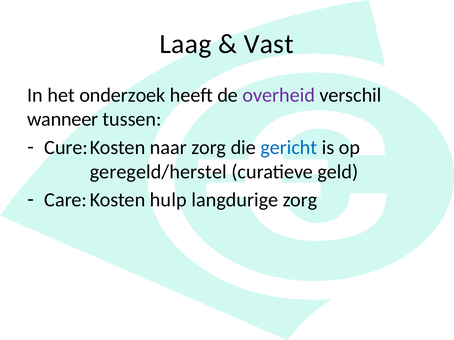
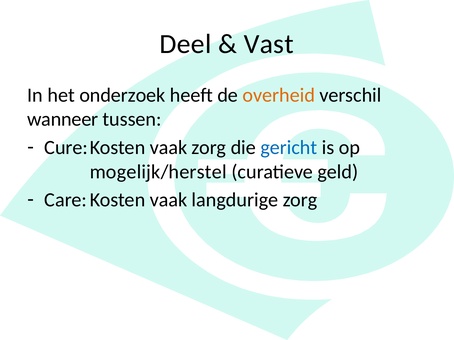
Laag: Laag -> Deel (185, 44)
overheid colour: purple -> orange (279, 95)
naar: naar -> vaak (169, 148)
geregeld/herstel: geregeld/herstel -> mogelijk/herstel (158, 172)
hulp: hulp -> vaak (169, 200)
